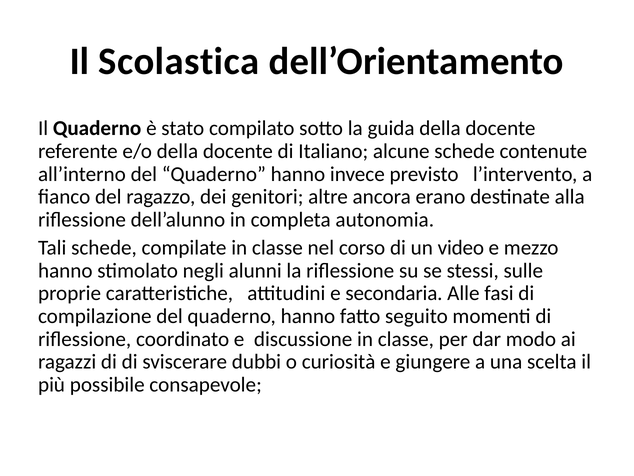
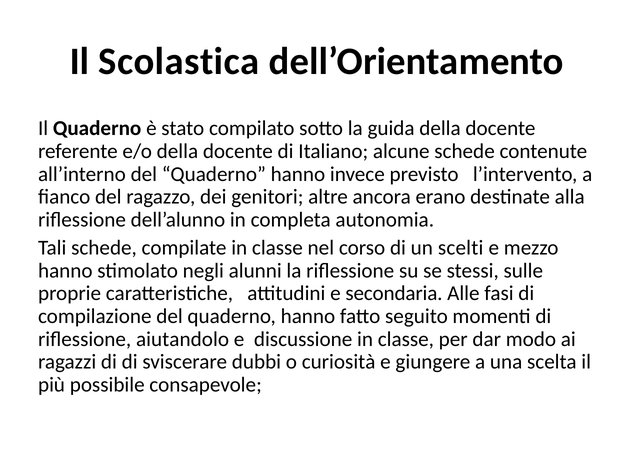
video: video -> scelti (461, 247)
coordinato: coordinato -> aiutandolo (183, 339)
